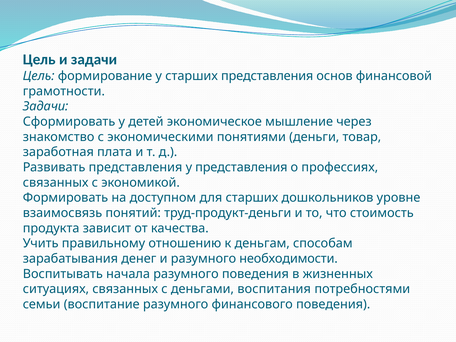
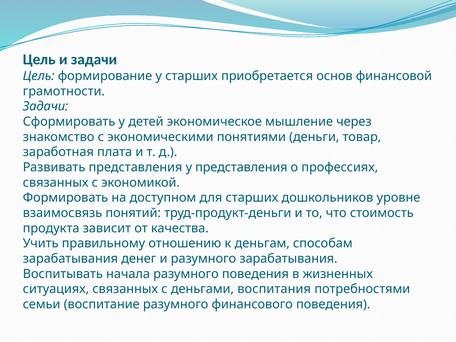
старших представления: представления -> приобретается (267, 76)
разумного необходимости: необходимости -> зарабатывания (288, 259)
